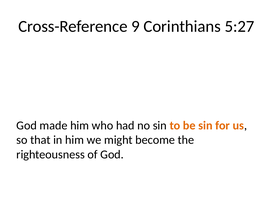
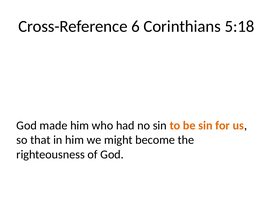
9: 9 -> 6 (135, 26)
5:27: 5:27 -> 5:18 (239, 26)
